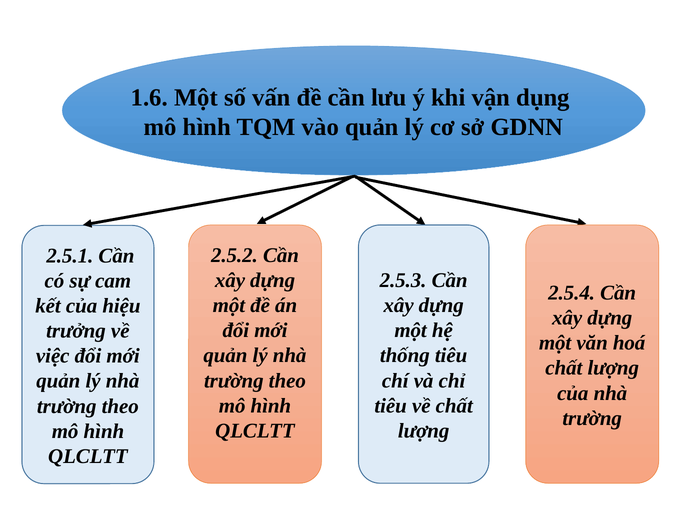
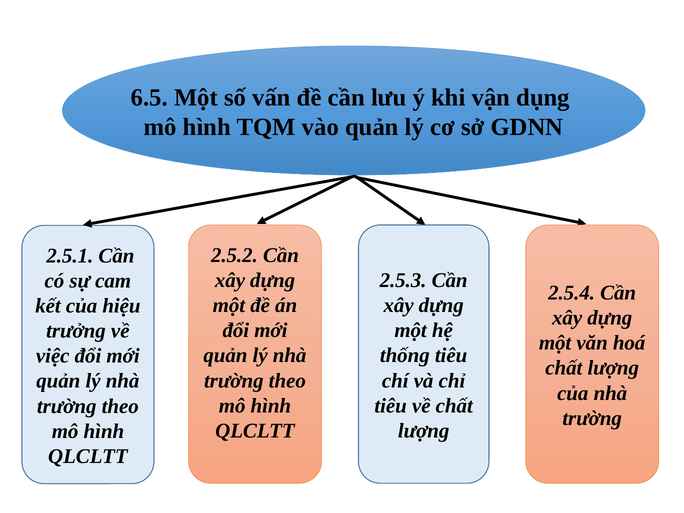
1.6: 1.6 -> 6.5 (149, 97)
